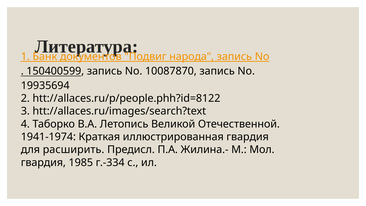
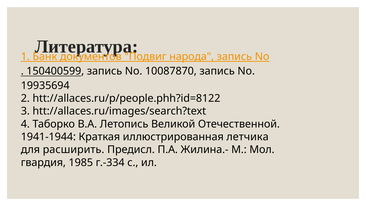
1941-1974: 1941-1974 -> 1941-1944 (48, 137)
иллюстрированная гвардия: гвардия -> летчика (248, 137)
